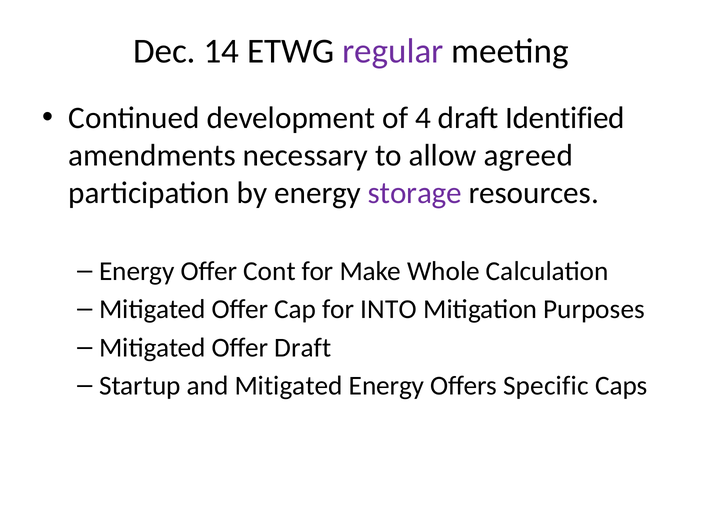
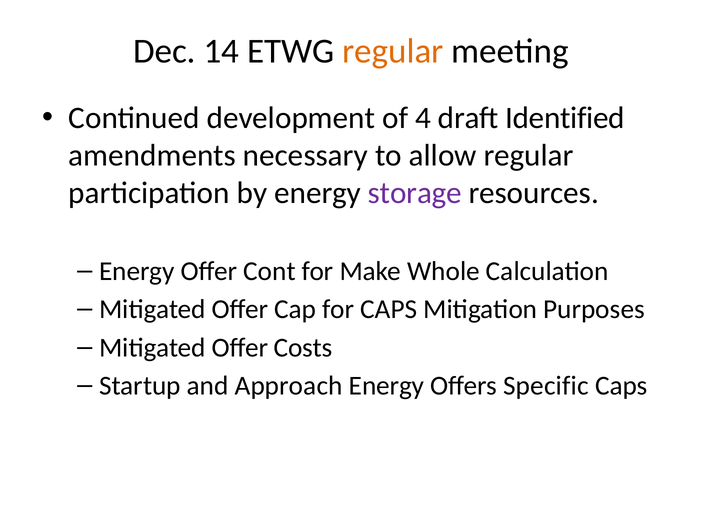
regular colour: purple -> orange (393, 51)
allow agreed: agreed -> regular (529, 155)
for INTO: INTO -> CAPS (389, 310)
Offer Draft: Draft -> Costs (303, 348)
and Mitigated: Mitigated -> Approach (289, 386)
